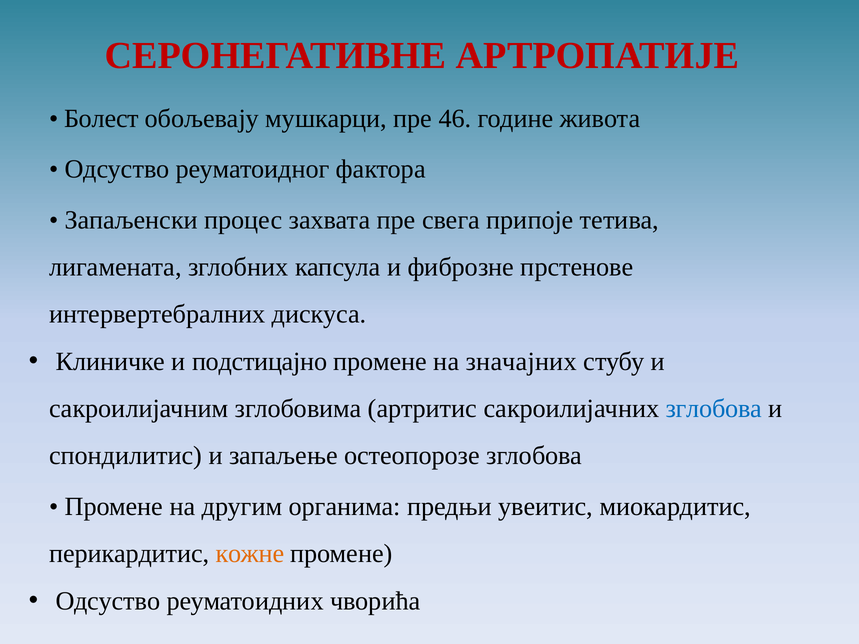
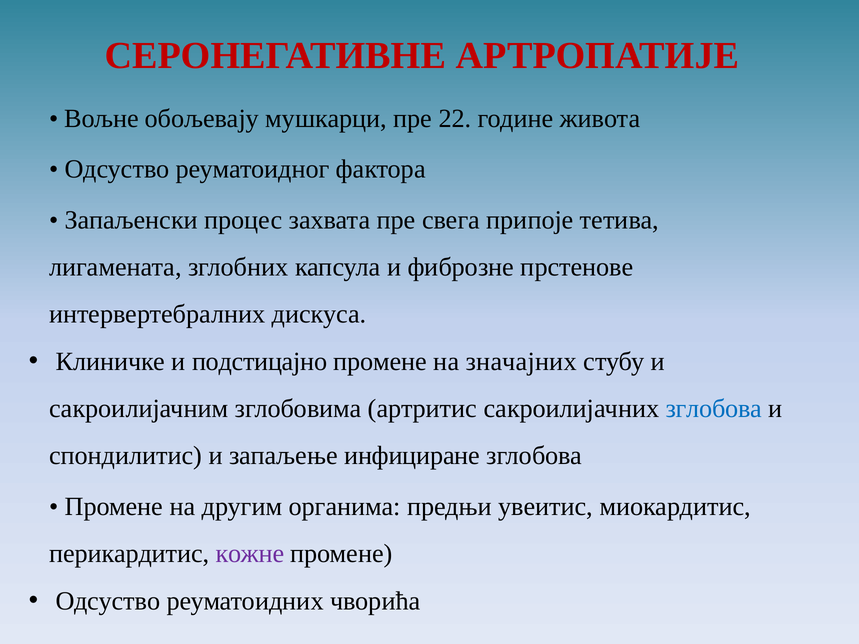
Болест: Болест -> Вољне (102, 119)
46: 46 -> 22 (455, 119)
остеопорозе: остеопорозе -> инфициране (412, 456)
кожне colour: orange -> purple (250, 554)
